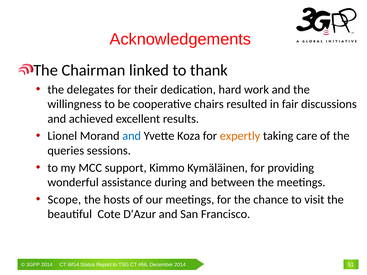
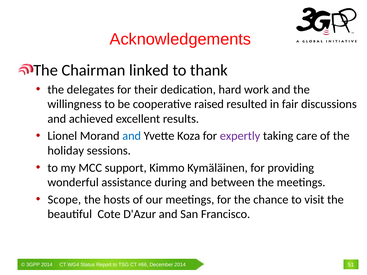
chairs: chairs -> raised (209, 104)
expertly colour: orange -> purple (240, 136)
queries: queries -> holiday (66, 151)
